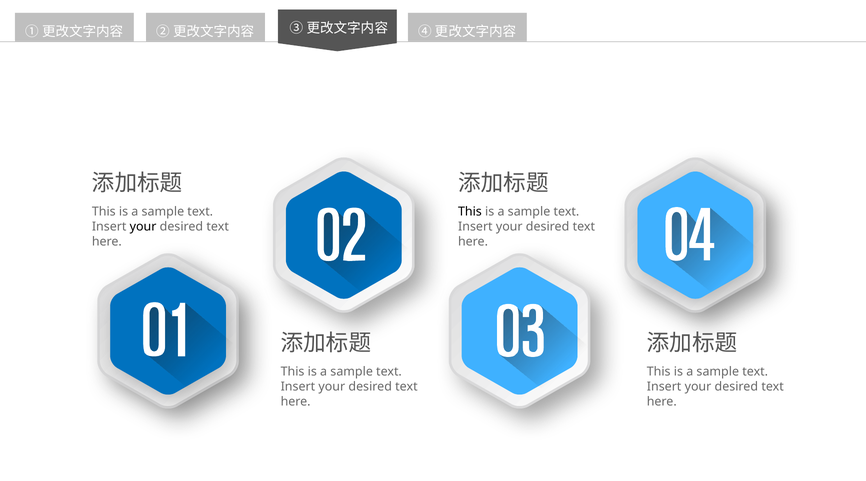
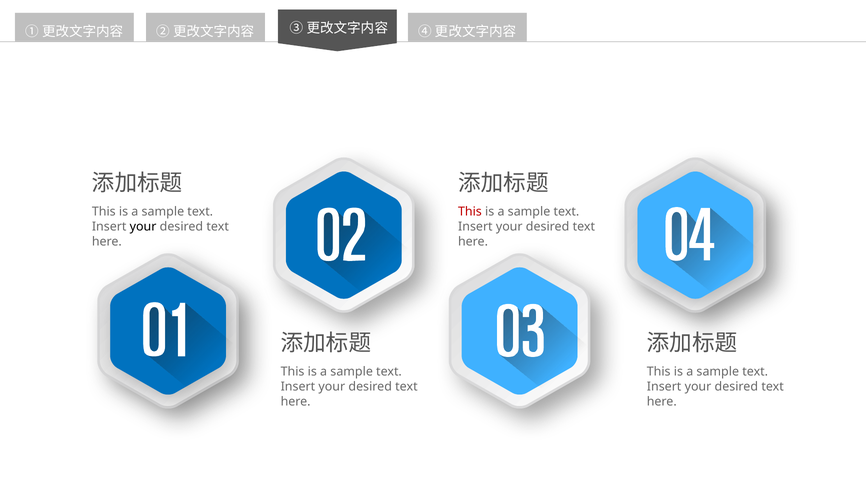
This colour: black -> red (470, 212)
